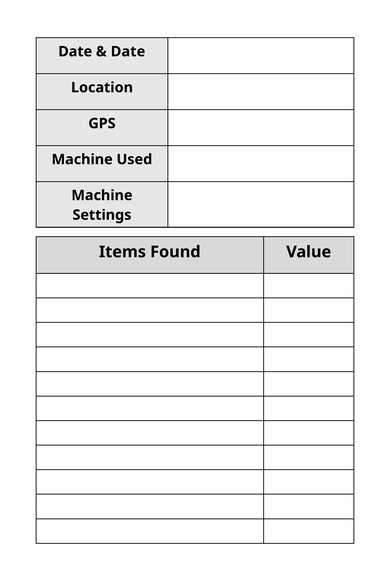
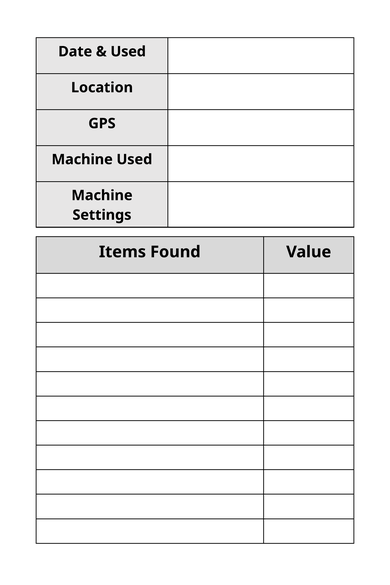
Date: Date -> Used (128, 52)
